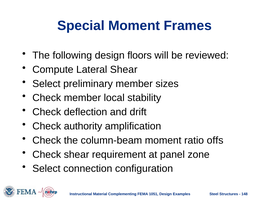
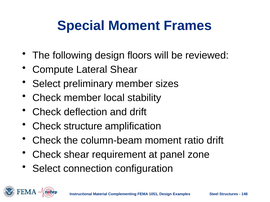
authority: authority -> structure (83, 126)
ratio offs: offs -> drift (215, 141)
